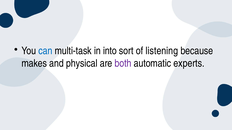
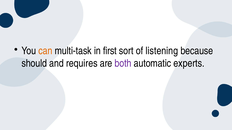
can colour: blue -> orange (45, 51)
into: into -> first (110, 51)
makes: makes -> should (34, 64)
physical: physical -> requires (82, 64)
